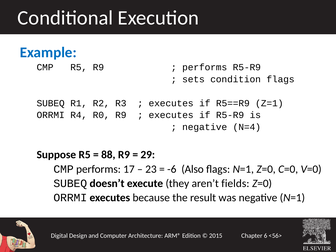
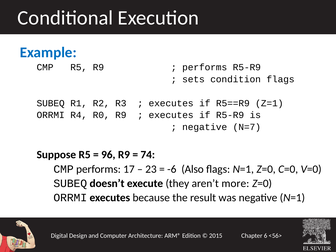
N=4: N=4 -> N=7 (247, 127)
88: 88 -> 96 (108, 155)
29: 29 -> 74 (148, 155)
fields: fields -> more (235, 183)
